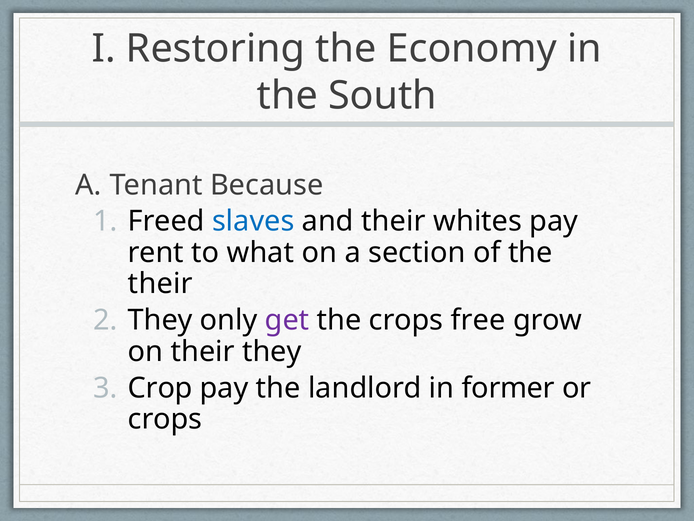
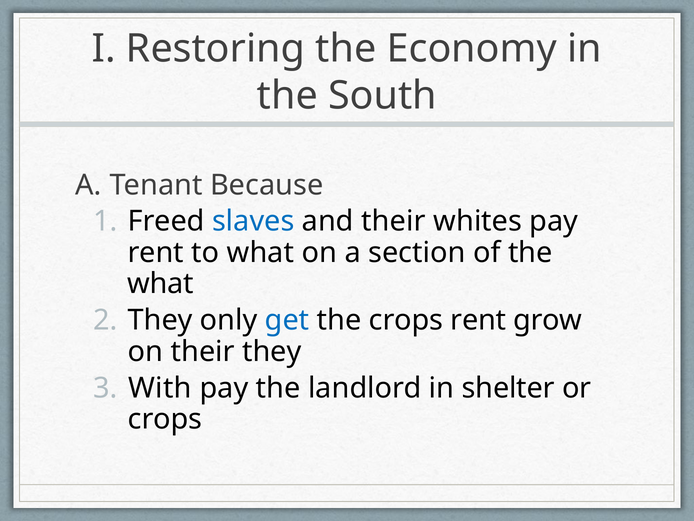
their: their -> what (161, 284)
get colour: purple -> blue (287, 320)
crops free: free -> rent (478, 320)
Crop: Crop -> With (160, 388)
former: former -> shelter (508, 388)
